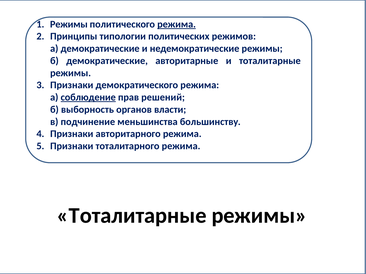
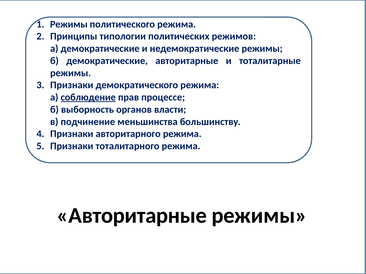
режима underline: present -> none (177, 24)
решений: решений -> процессе (163, 97)
Тоталитарные: Тоталитарные -> Авторитарные (132, 216)
